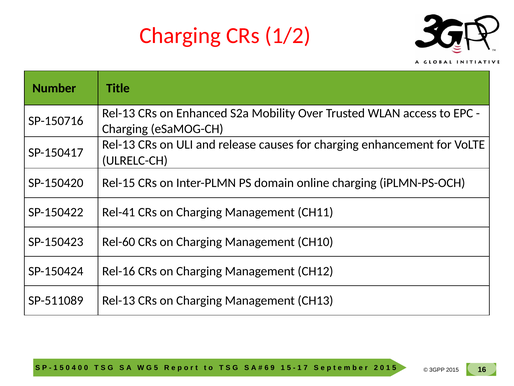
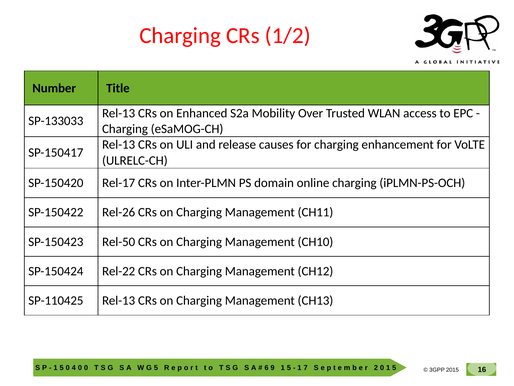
SP-150716: SP-150716 -> SP-133033 (56, 121)
Rel-15: Rel-15 -> Rel-17 (119, 183)
Rel-41: Rel-41 -> Rel-26 (119, 212)
Rel-60: Rel-60 -> Rel-50 (119, 241)
Rel-16: Rel-16 -> Rel-22 (119, 271)
SP-511089: SP-511089 -> SP-110425 (56, 300)
